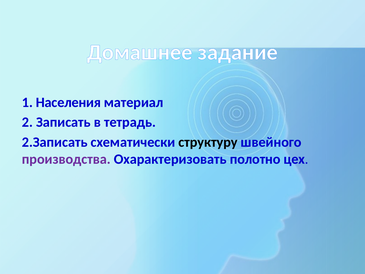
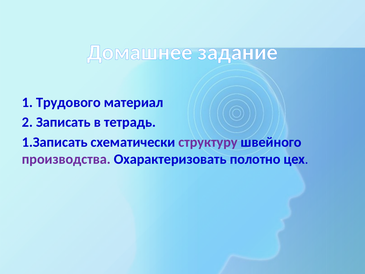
Населения: Населения -> Трудового (68, 102)
2.Записать: 2.Записать -> 1.Записать (55, 142)
структуру colour: black -> purple (208, 142)
